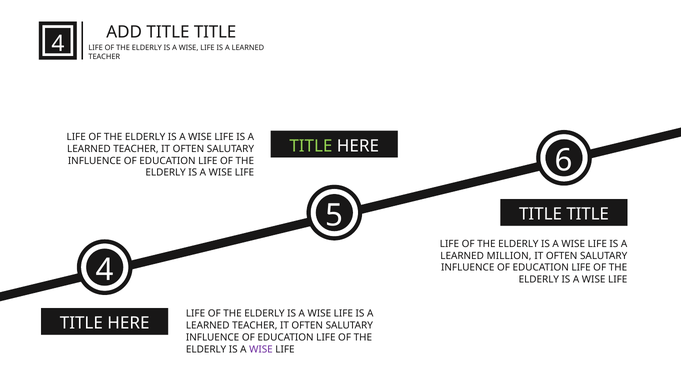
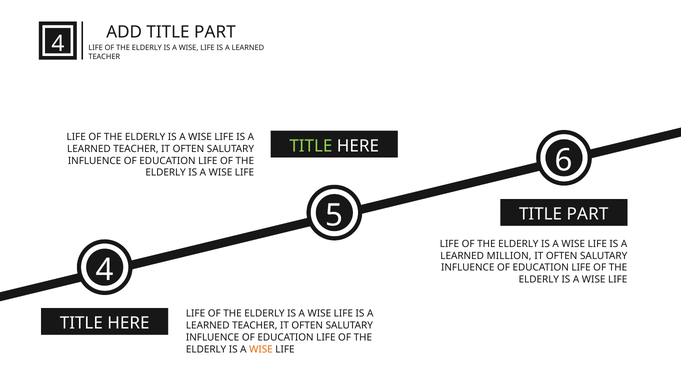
ADD TITLE TITLE: TITLE -> PART (215, 32)
TITLE: TITLE -> PART (587, 214)
WISE colour: purple -> orange (261, 349)
